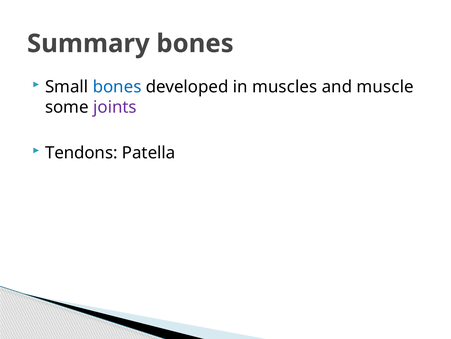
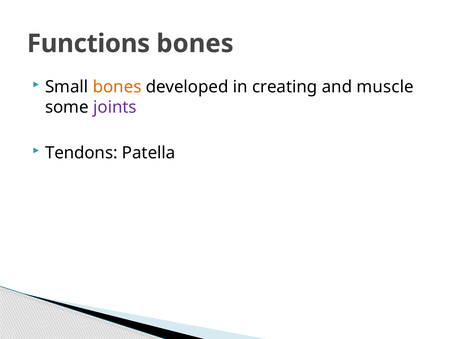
Summary: Summary -> Functions (88, 44)
bones colour: blue -> orange (117, 87)
muscles: muscles -> creating (285, 87)
